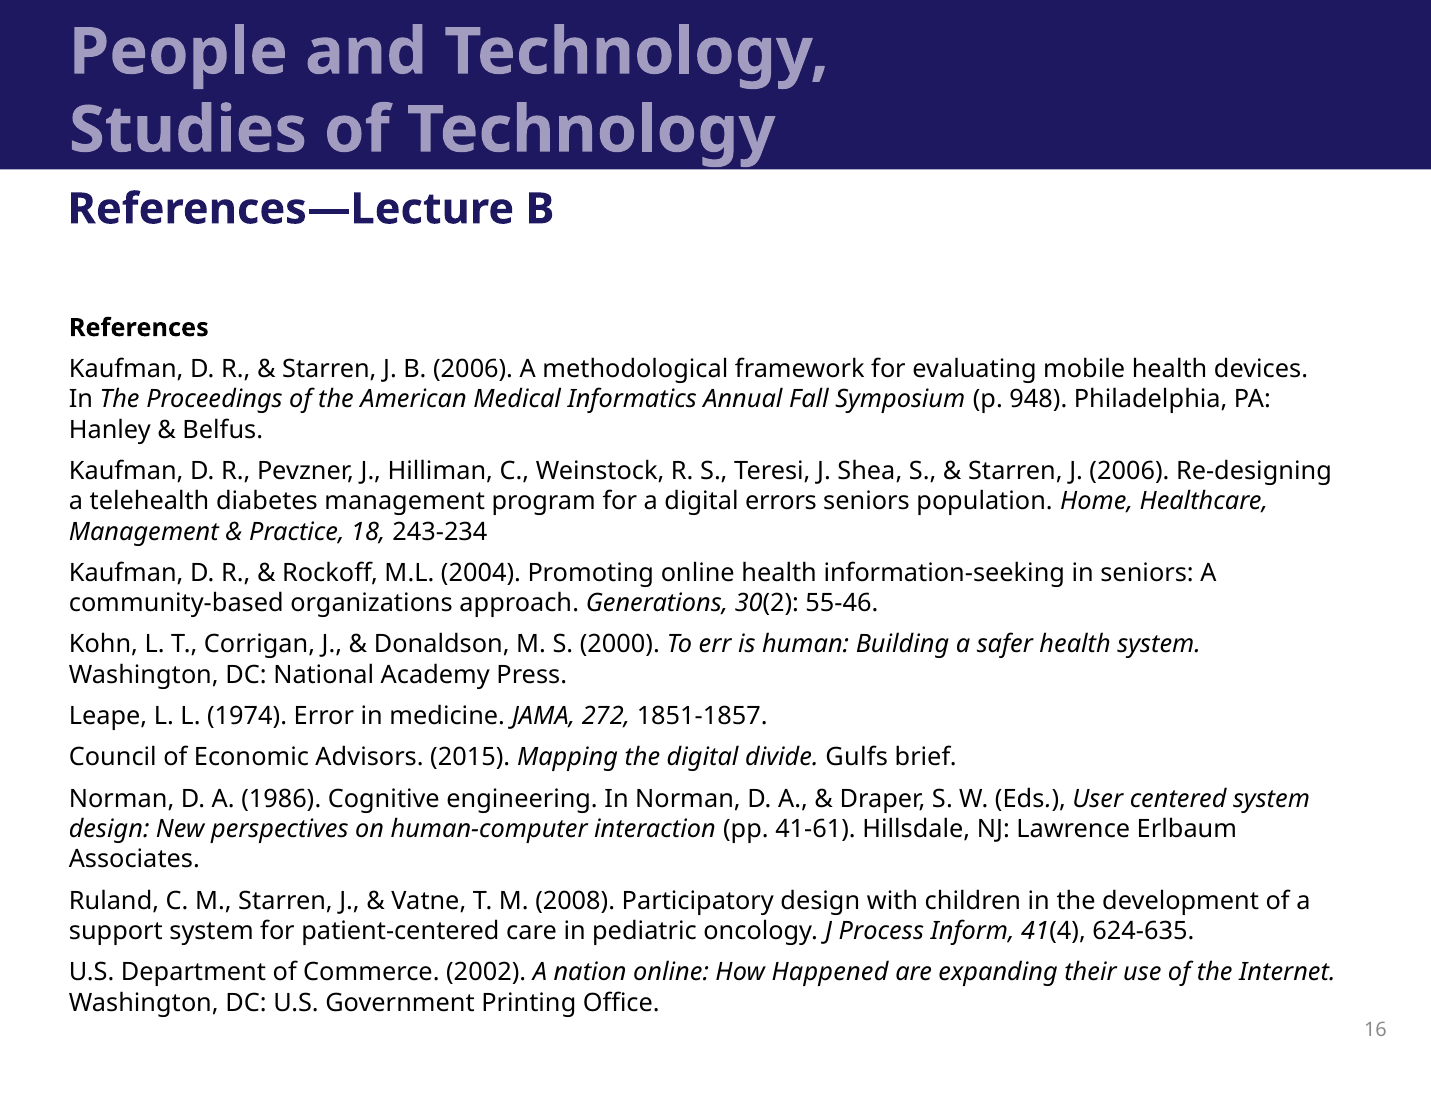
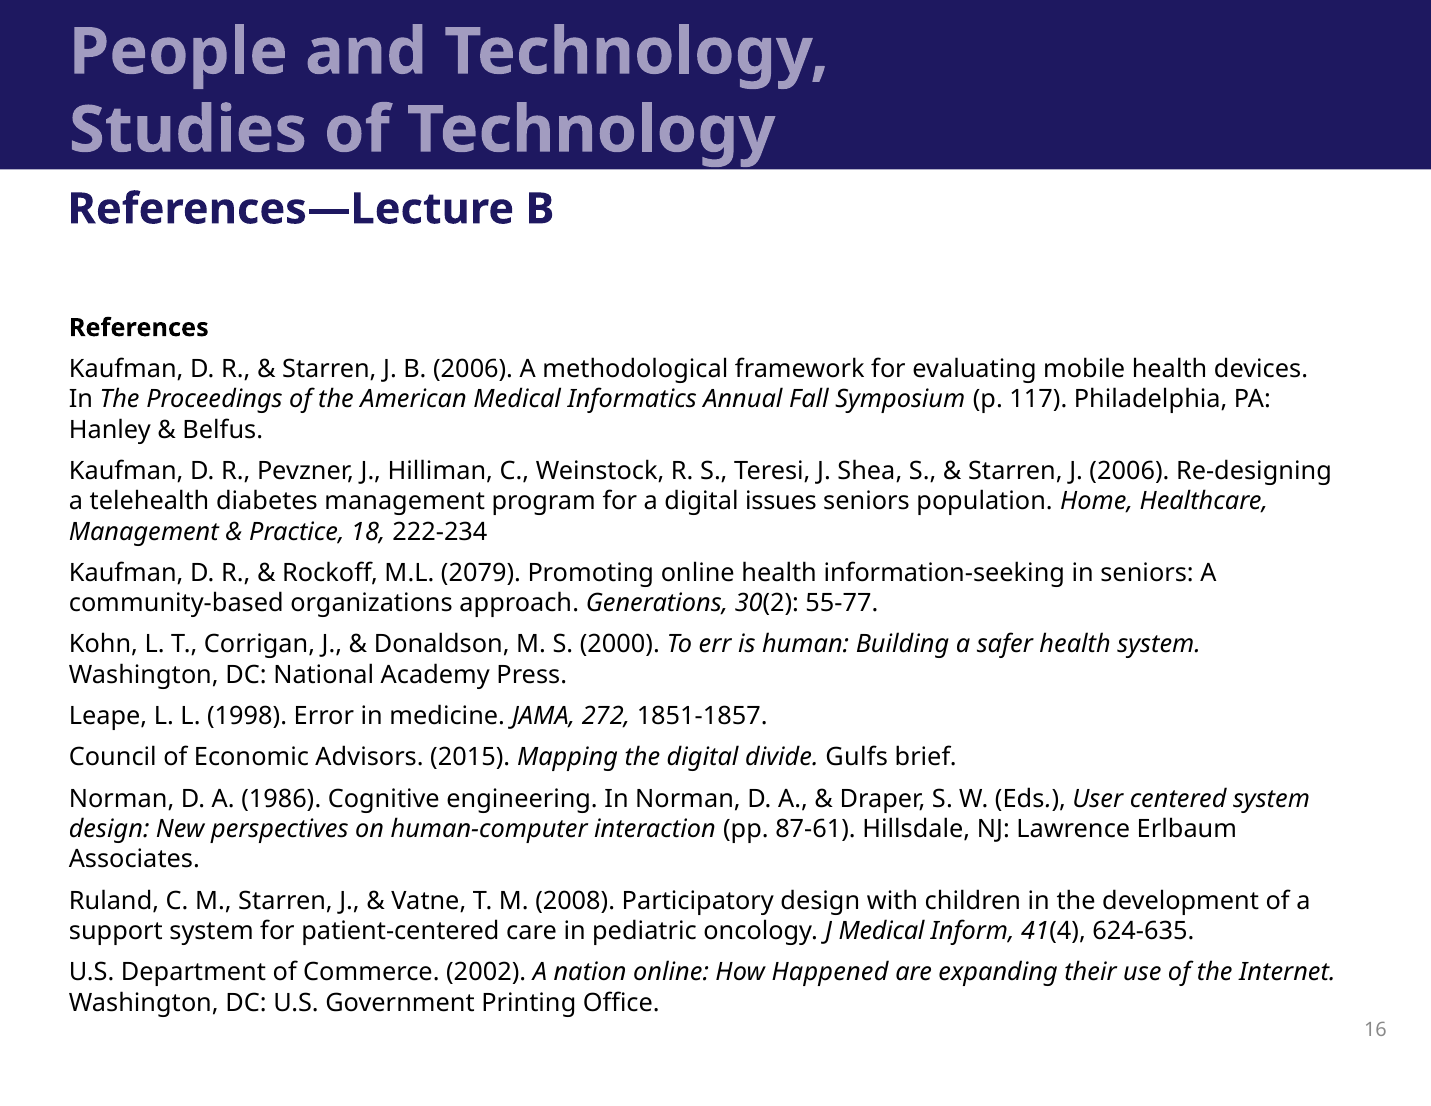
948: 948 -> 117 (1038, 399)
errors: errors -> issues (781, 501)
243-234: 243-234 -> 222-234 (440, 532)
2004: 2004 -> 2079 (481, 573)
55-46: 55-46 -> 55-77 (842, 603)
1974: 1974 -> 1998 (247, 716)
41-61: 41-61 -> 87-61 (815, 829)
J Process: Process -> Medical (881, 931)
